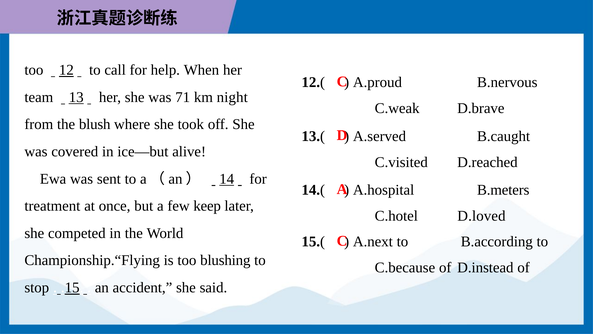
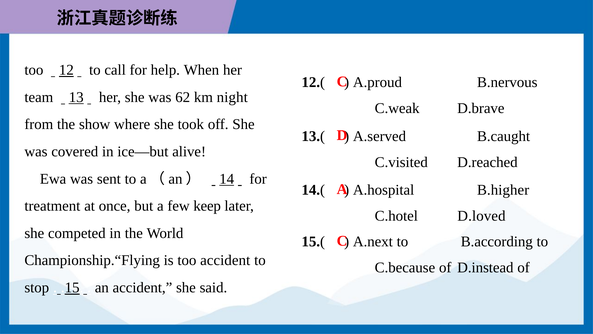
71: 71 -> 62 (183, 97)
blush: blush -> show (95, 124)
B.meters: B.meters -> B.higher (503, 190)
too blushing: blushing -> accident (225, 260)
